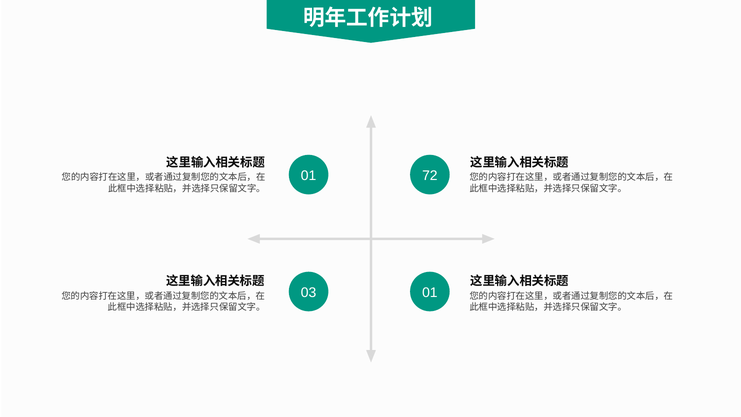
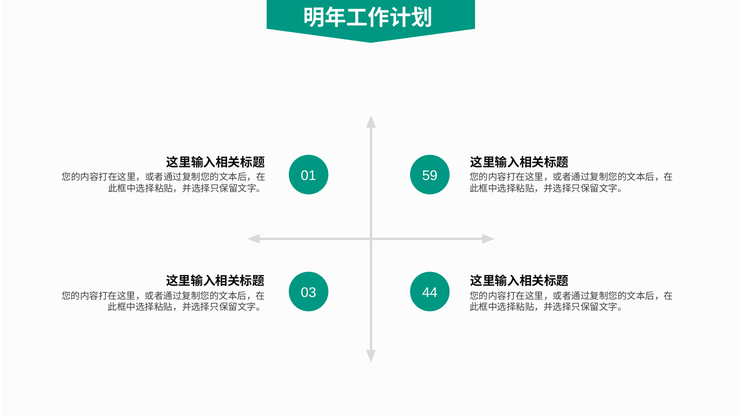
72: 72 -> 59 (430, 175)
03 01: 01 -> 44 (430, 292)
